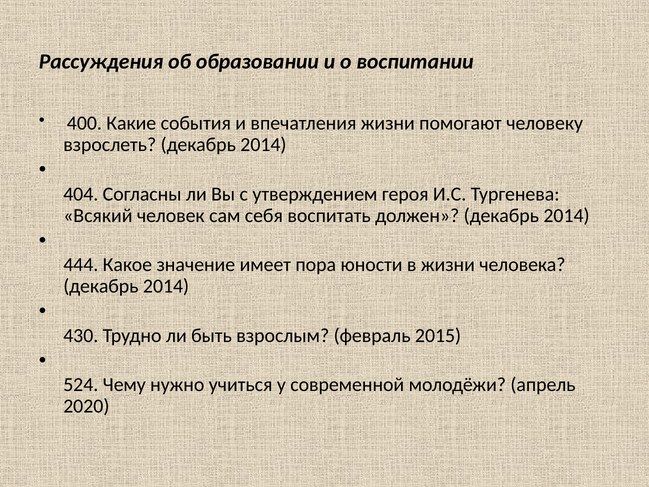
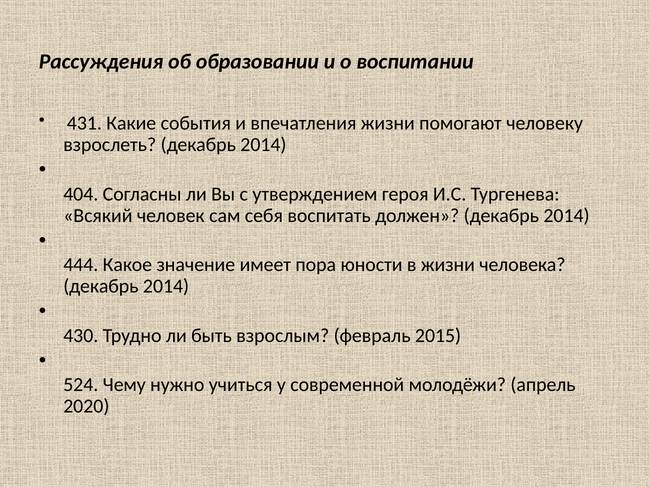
400: 400 -> 431 (84, 123)
